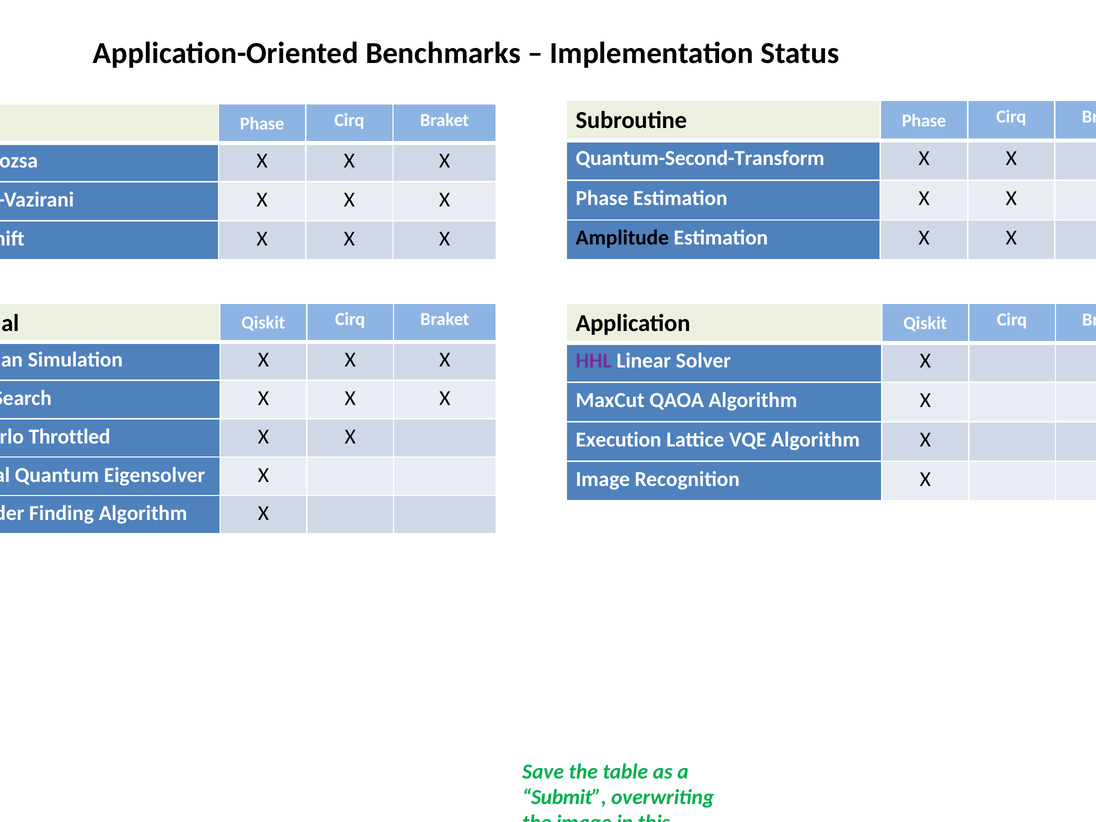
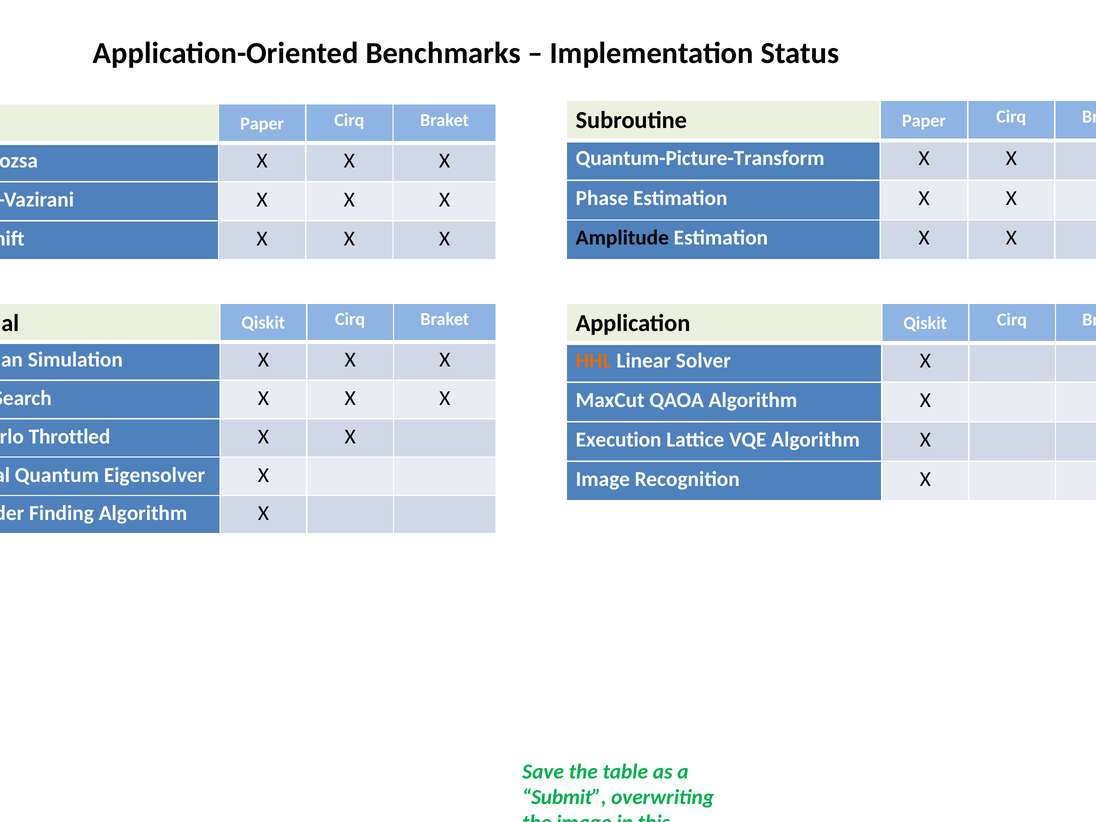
Subroutine Phase: Phase -> Paper (924, 121)
Phase: Phase -> Paper (262, 124)
Quantum-Second-Transform: Quantum-Second-Transform -> Quantum-Picture-Transform (700, 158)
HHL colour: purple -> orange (594, 361)
